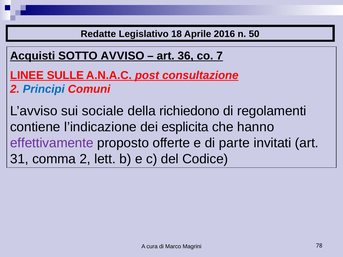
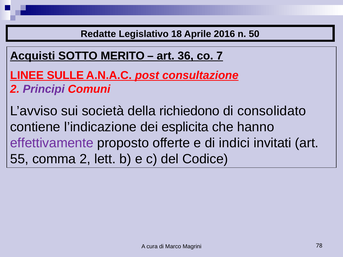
AVVISO: AVVISO -> MERITO (123, 56)
Principi colour: blue -> purple (44, 89)
sociale: sociale -> società (103, 111)
regolamenti: regolamenti -> consolidato (272, 111)
parte: parte -> indici (234, 143)
31: 31 -> 55 (19, 159)
